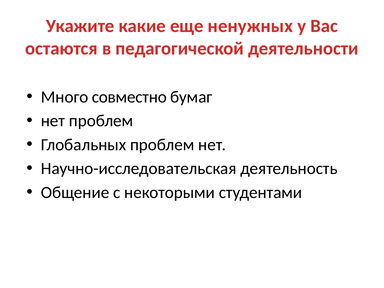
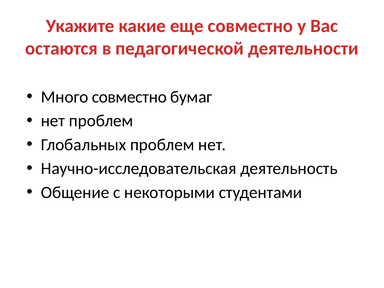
еще ненужных: ненужных -> совместно (250, 26)
